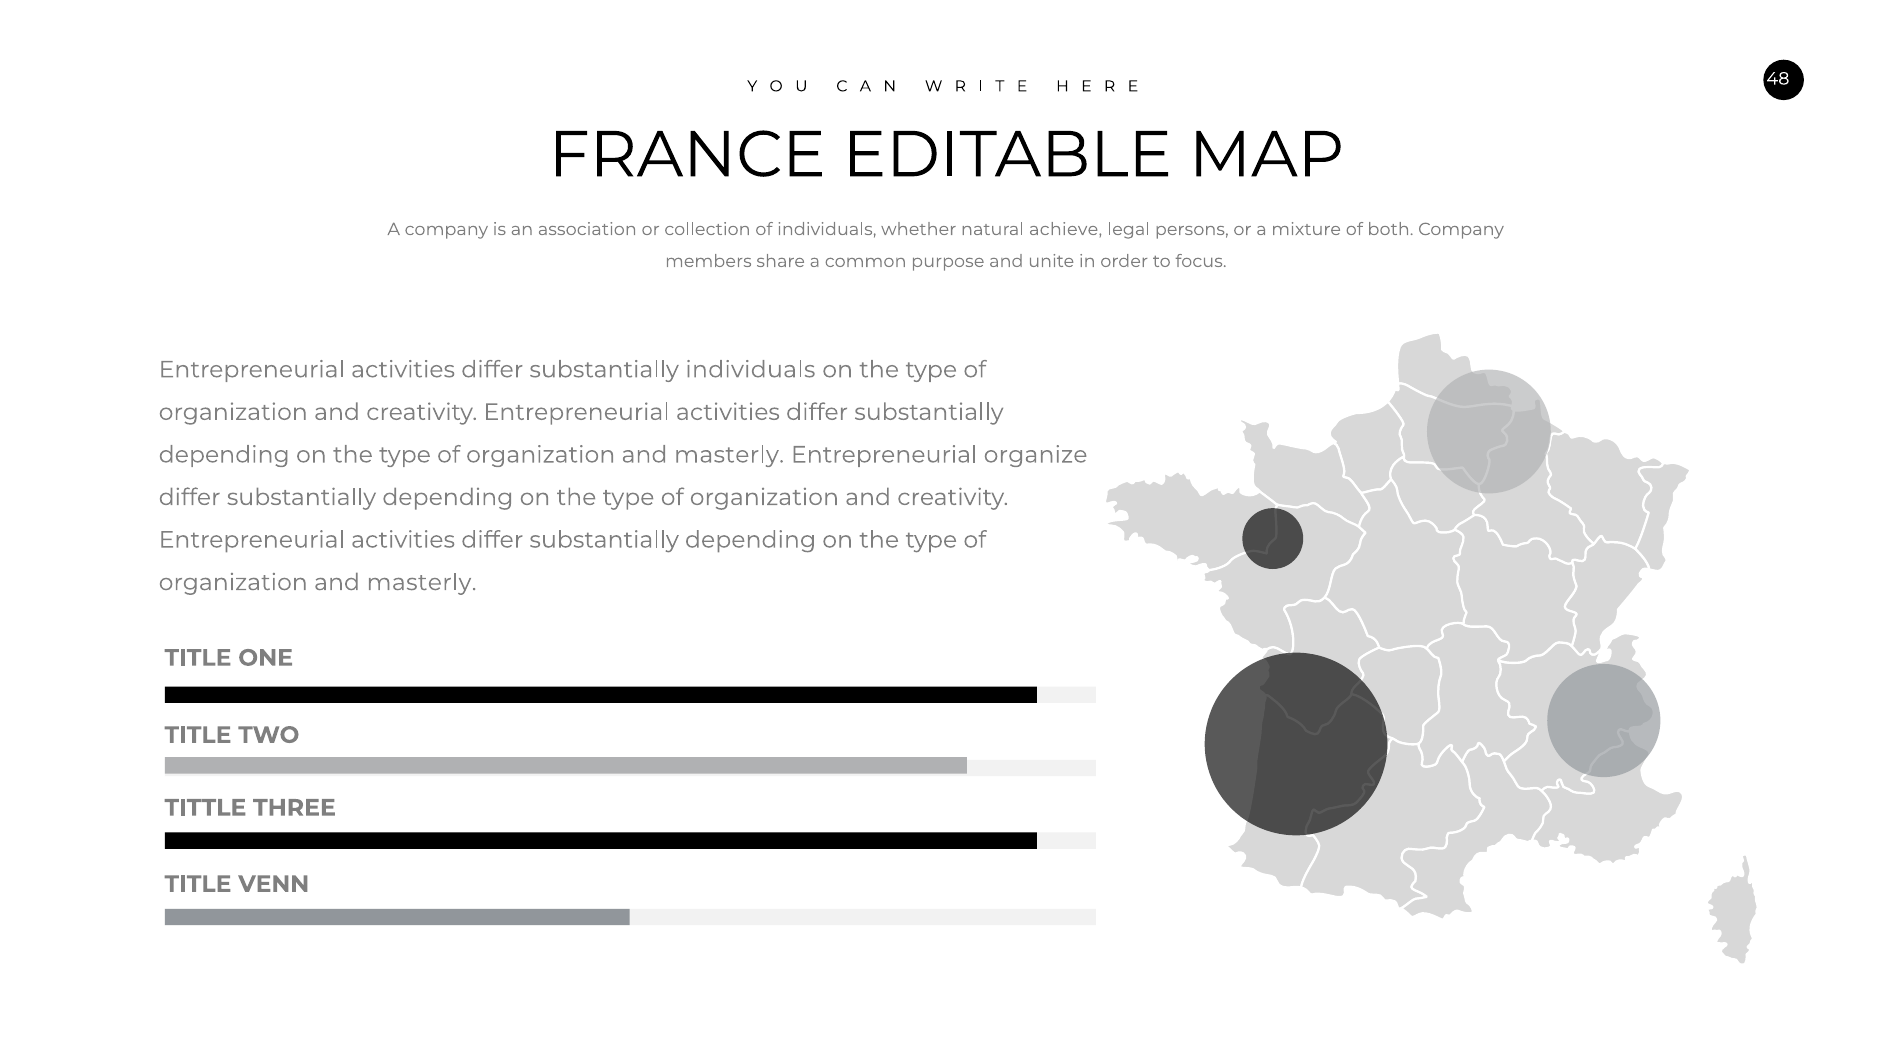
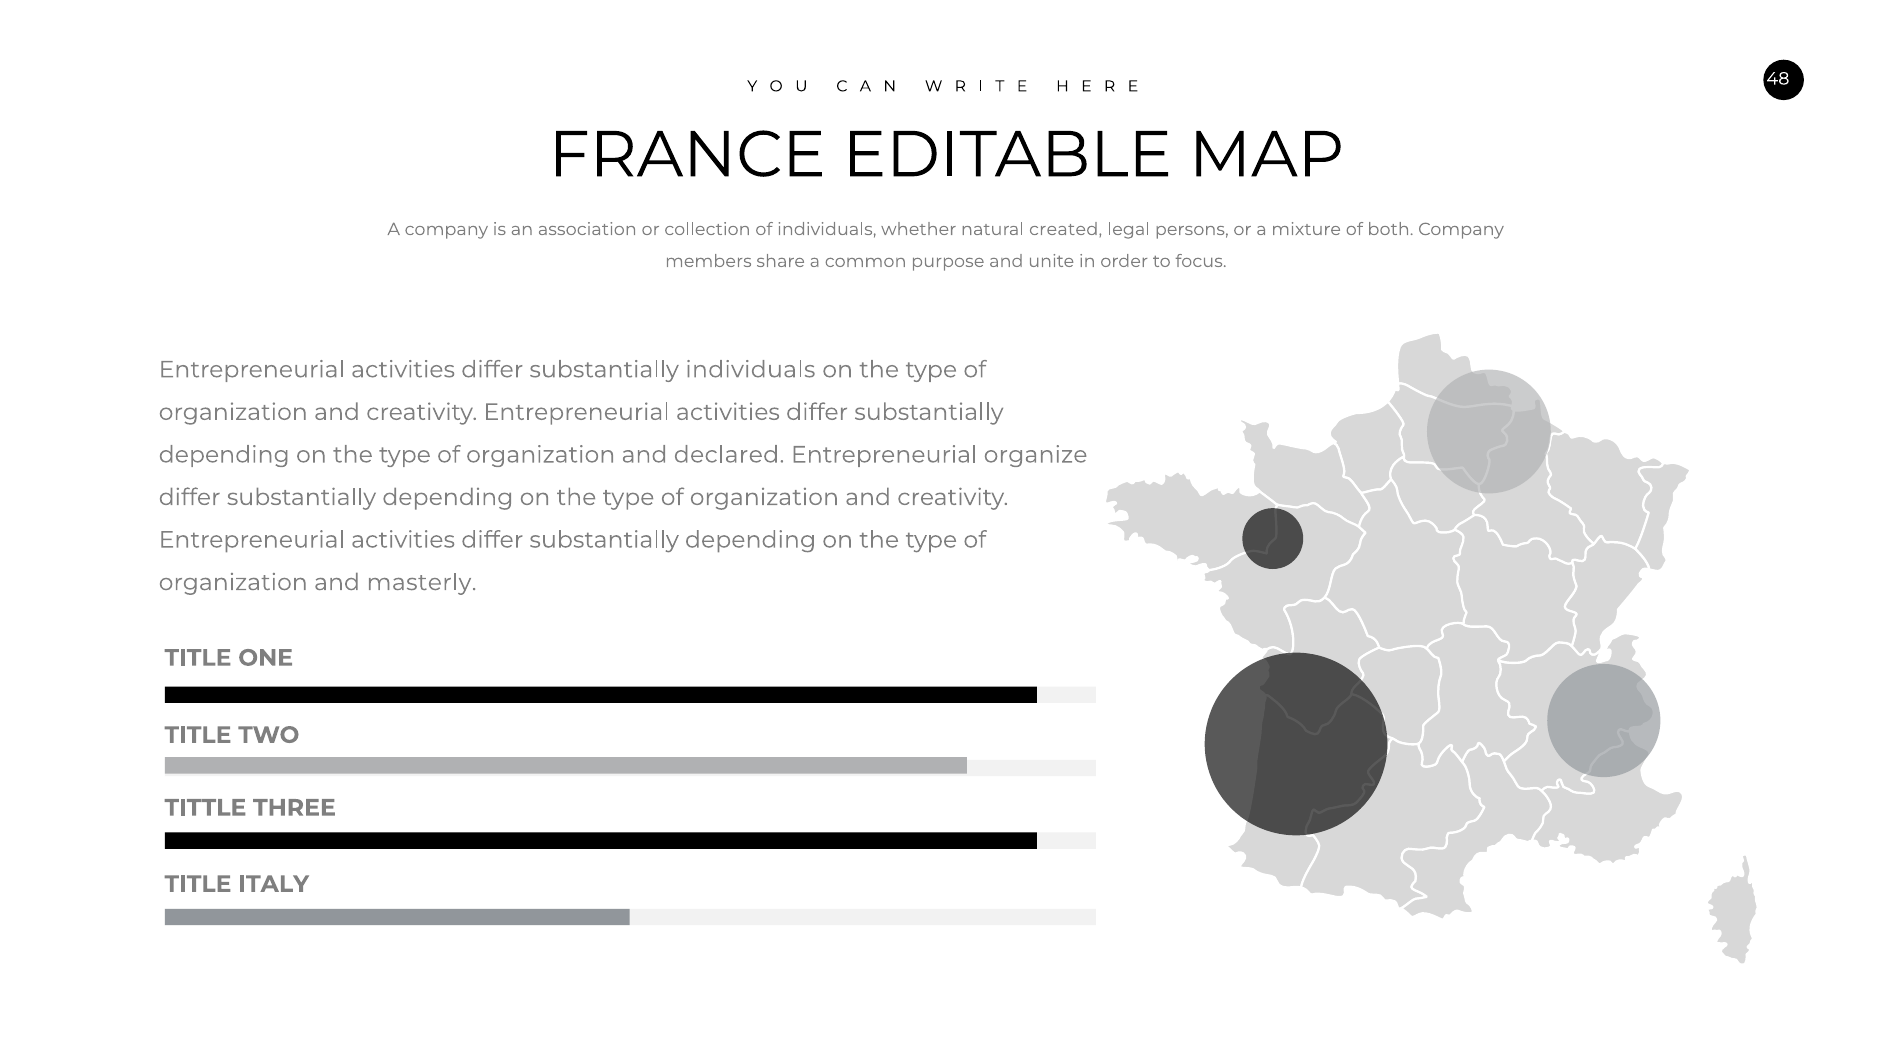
achieve: achieve -> created (1066, 229)
masterly: masterly -> declared (729, 455)
VENN: VENN -> ITALY (274, 884)
